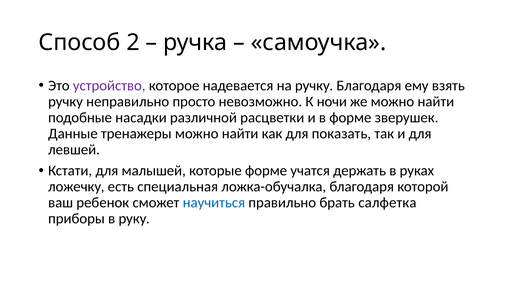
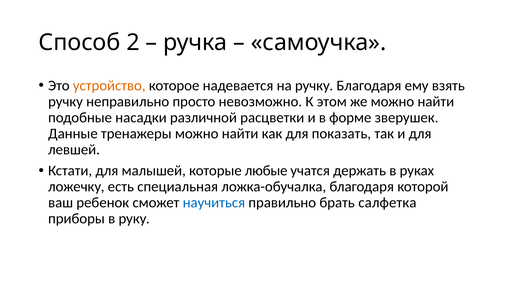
устройство colour: purple -> orange (109, 86)
ночи: ночи -> этом (332, 102)
которые форме: форме -> любые (266, 171)
